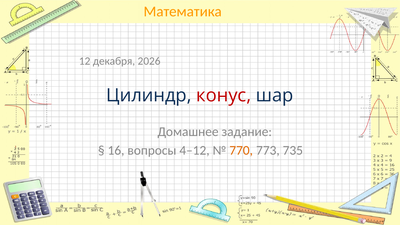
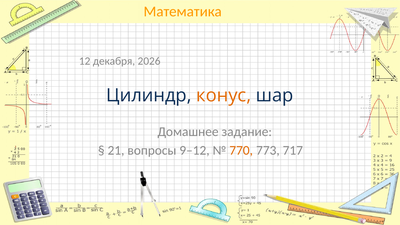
конус colour: red -> orange (224, 95)
16: 16 -> 21 (116, 150)
4–12: 4–12 -> 9–12 (195, 150)
735: 735 -> 717 (293, 150)
